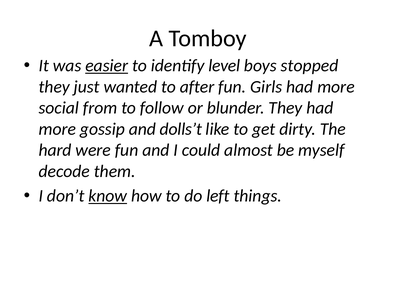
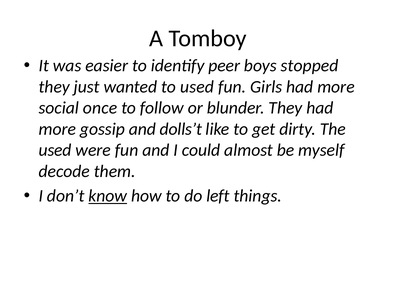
easier underline: present -> none (107, 66)
level: level -> peer (224, 66)
to after: after -> used (197, 87)
from: from -> once (100, 108)
hard: hard -> used (55, 150)
